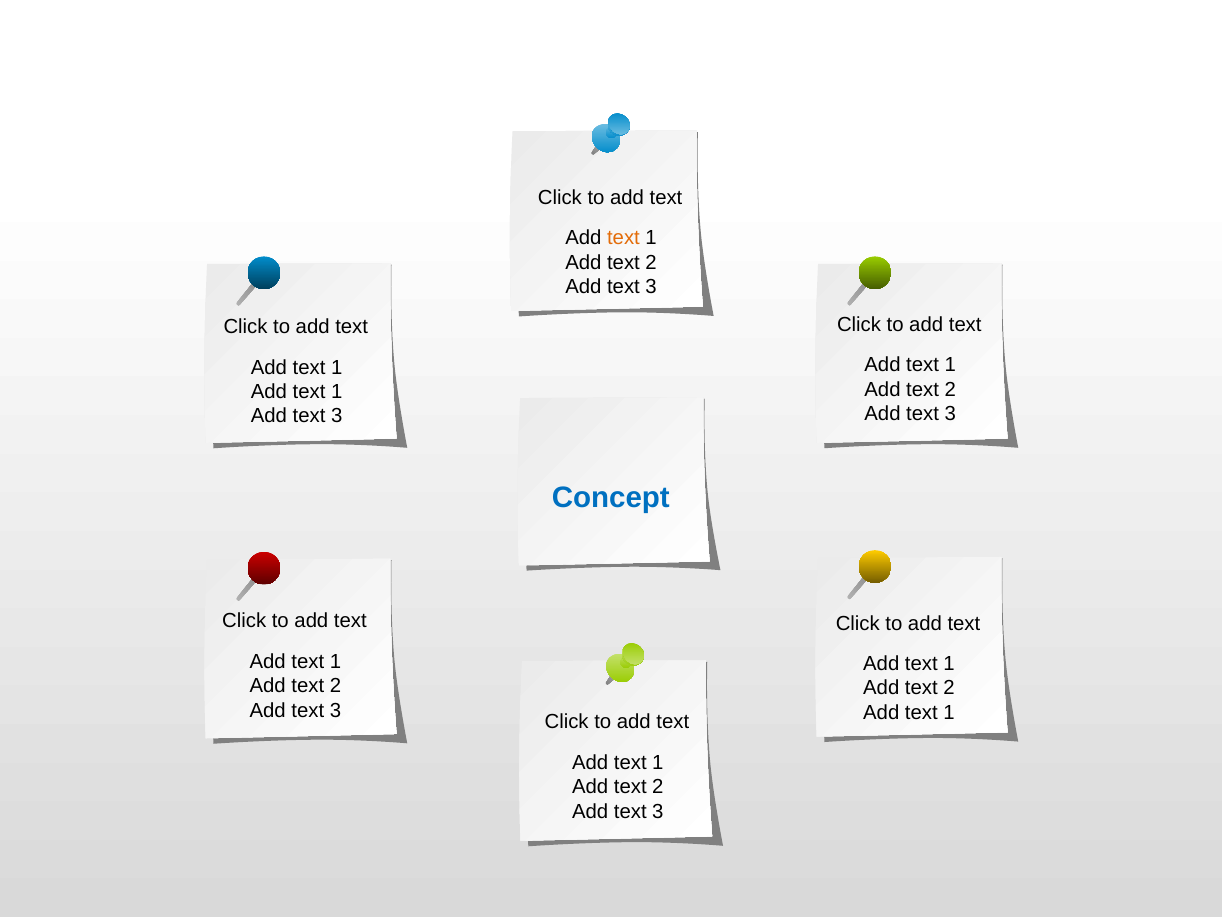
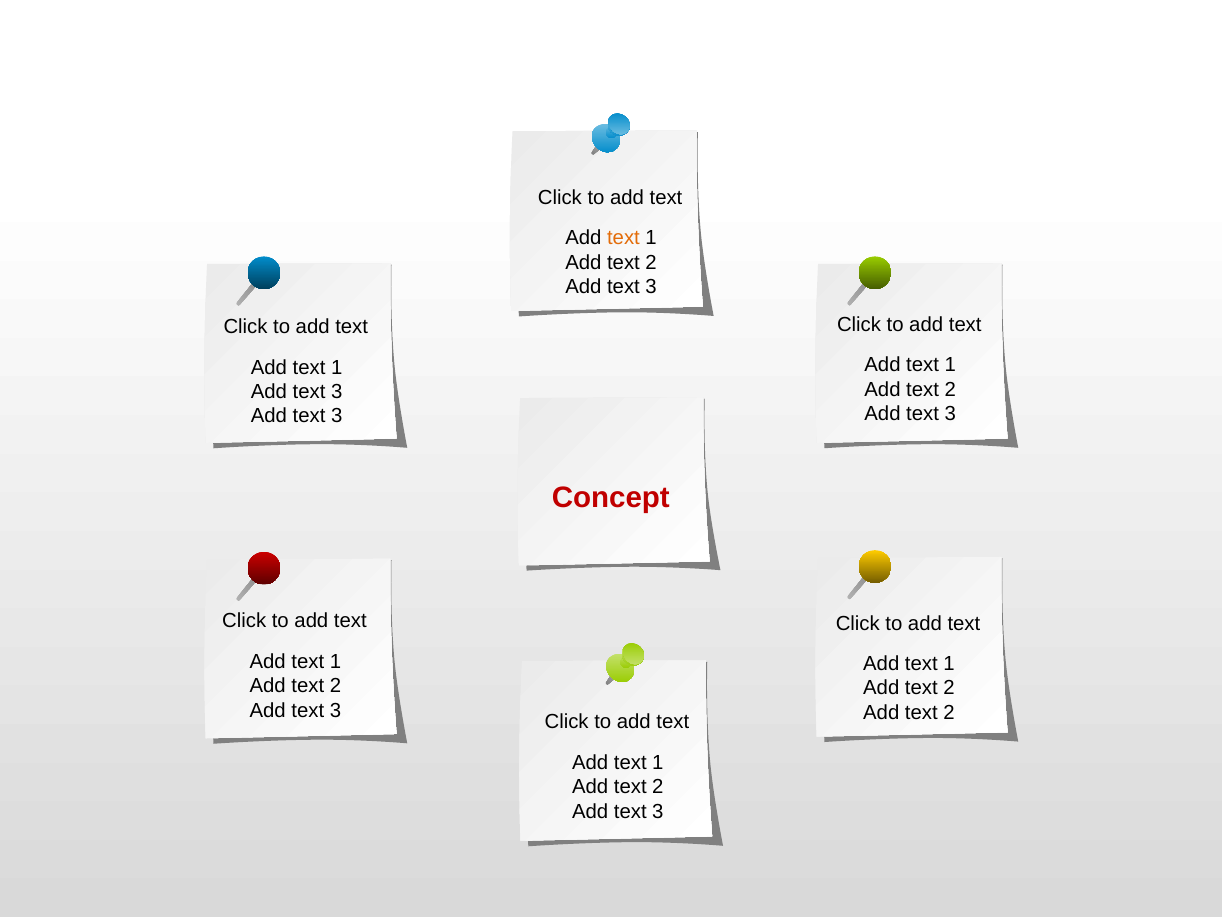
1: 1 -> 3 (337, 392)
Concept colour: blue -> red (611, 498)
1: 1 -> 2 (949, 712)
